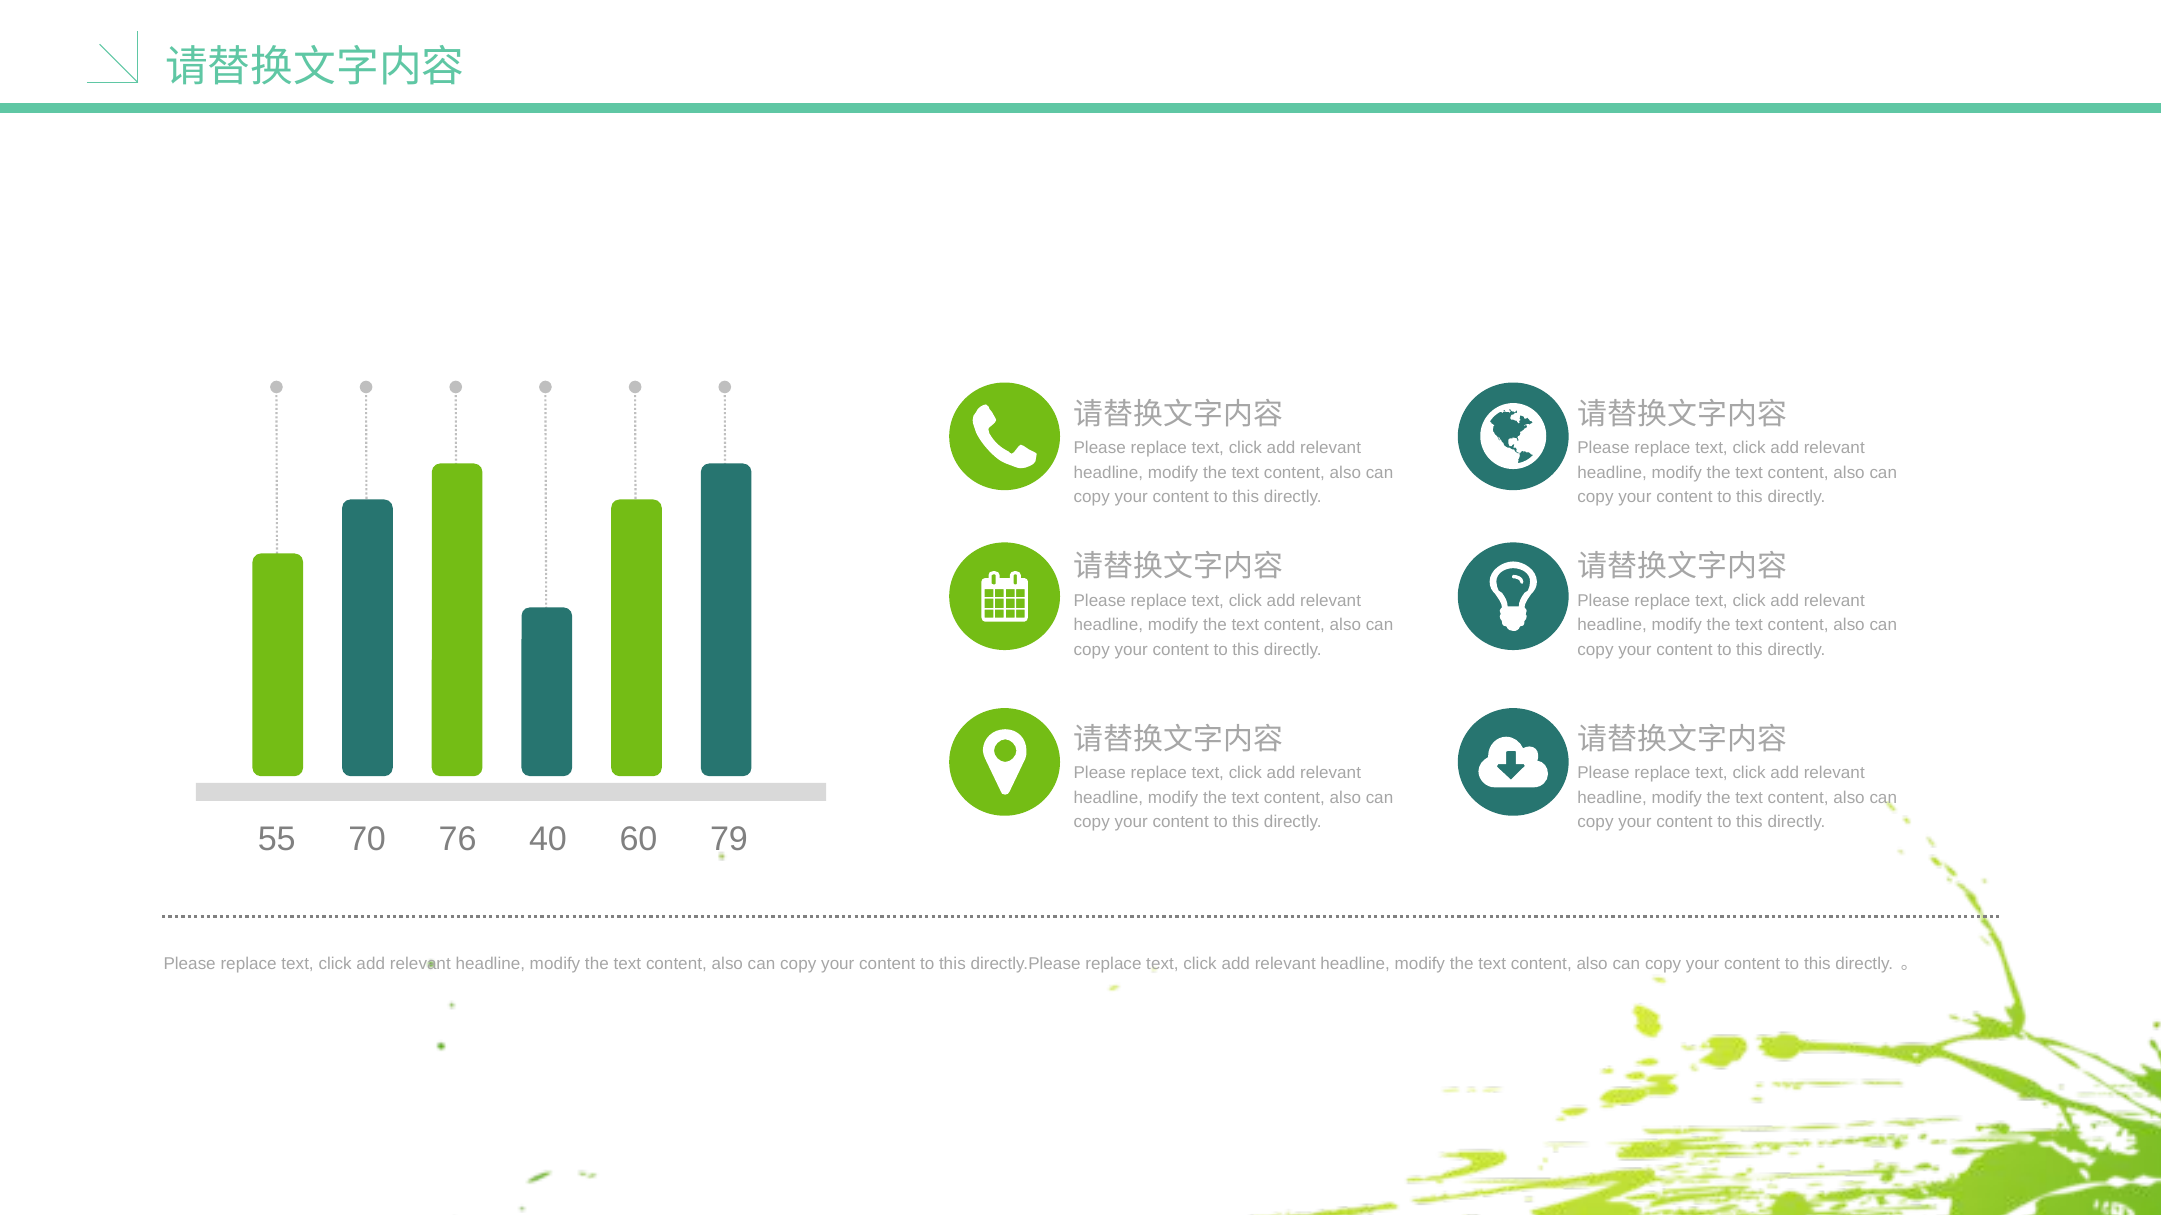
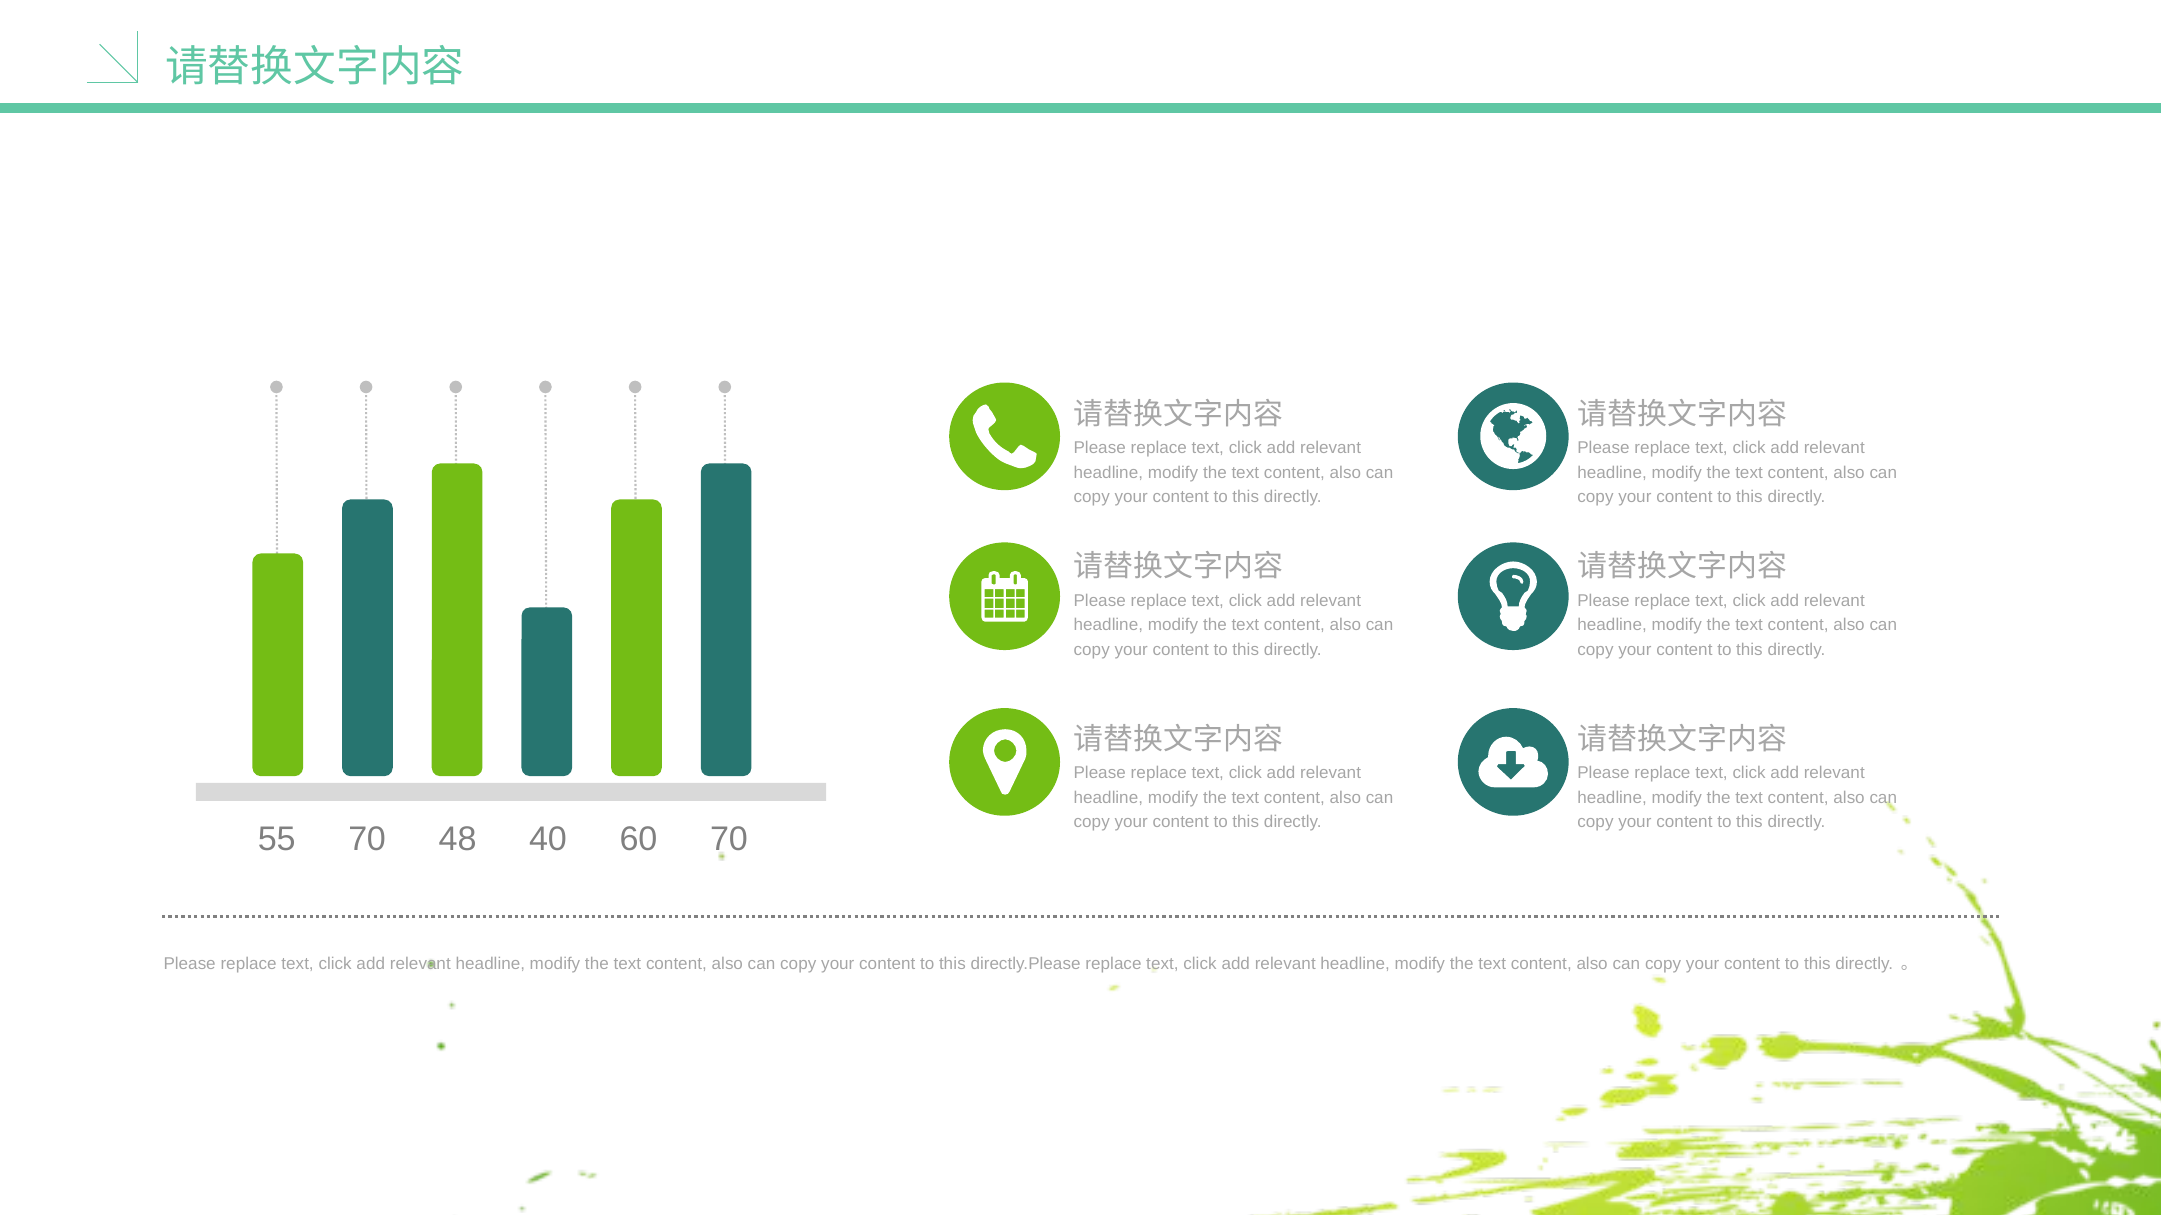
76: 76 -> 48 (458, 839)
60 79: 79 -> 70 (729, 839)
